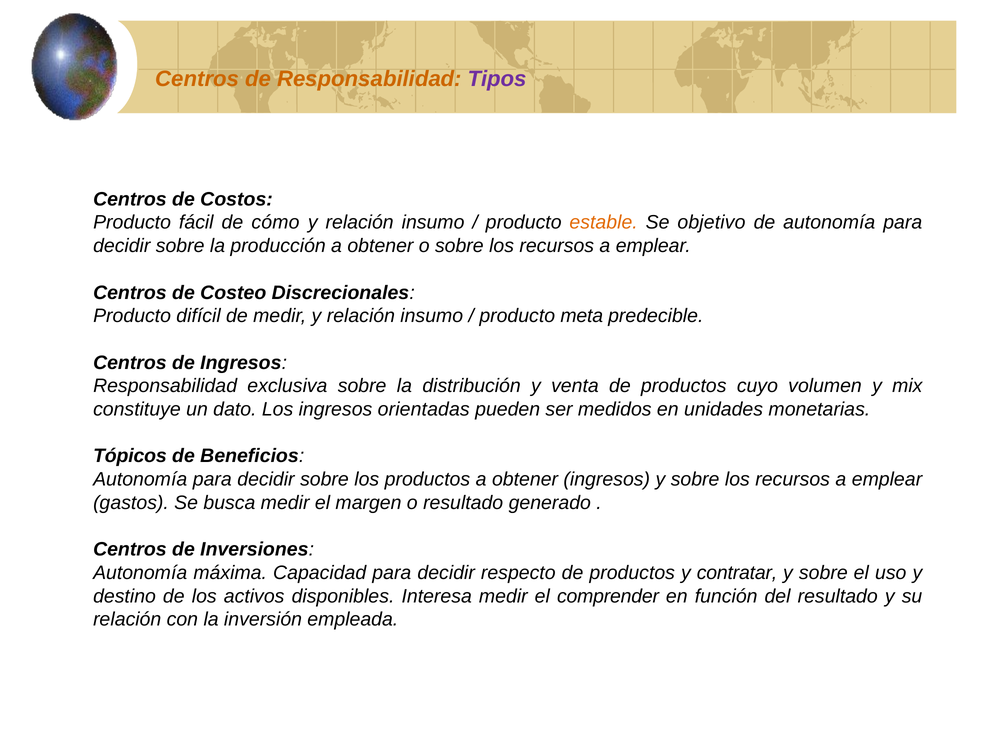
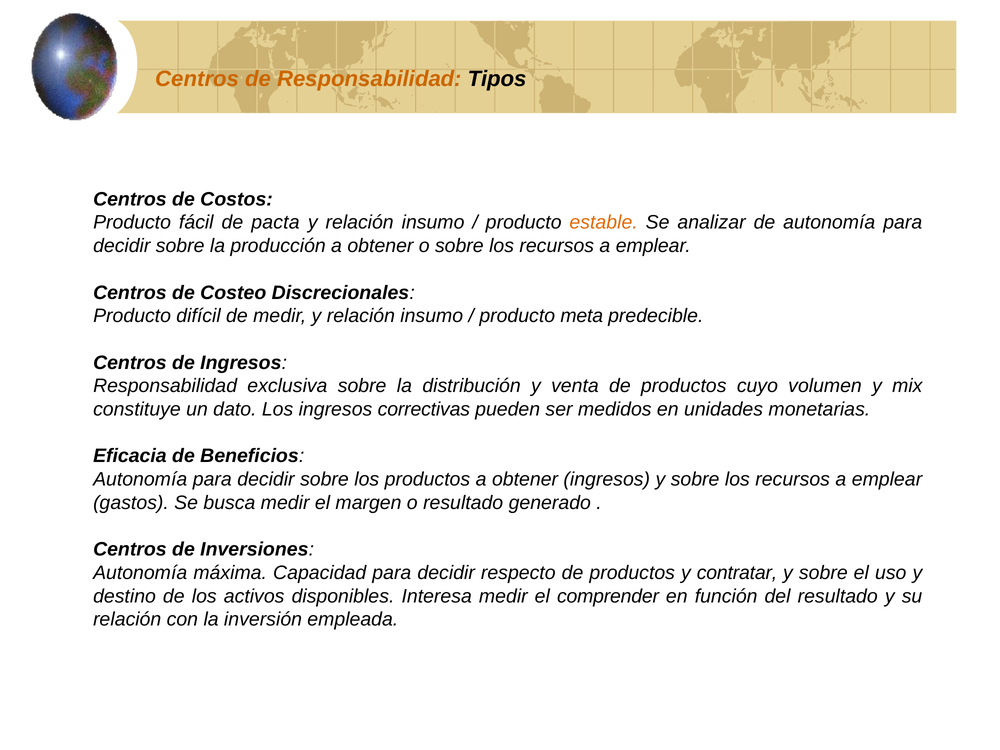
Tipos colour: purple -> black (497, 79)
cómo: cómo -> pacta (275, 223)
objetivo: objetivo -> analizar (712, 223)
orientadas: orientadas -> correctivas (424, 409)
Tópicos: Tópicos -> Eficacia (130, 456)
